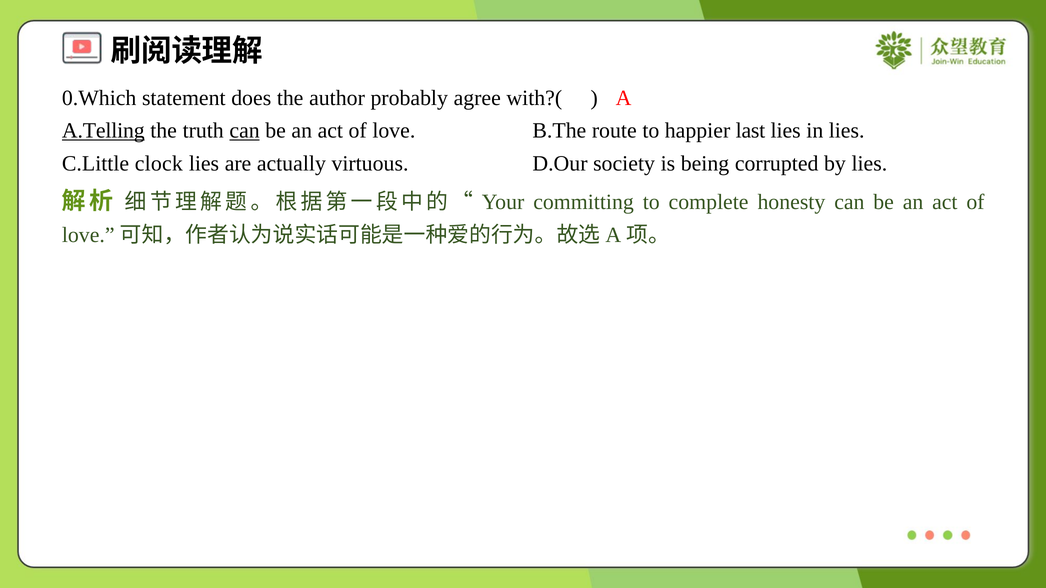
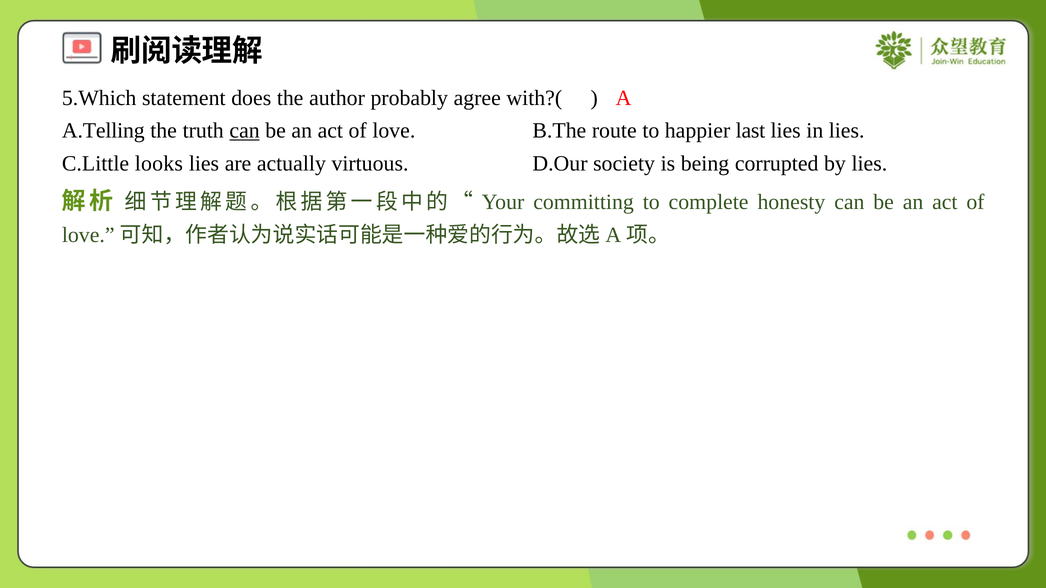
0.Which: 0.Which -> 5.Which (99, 98)
A.Telling underline: present -> none (103, 131)
clock: clock -> looks (159, 163)
